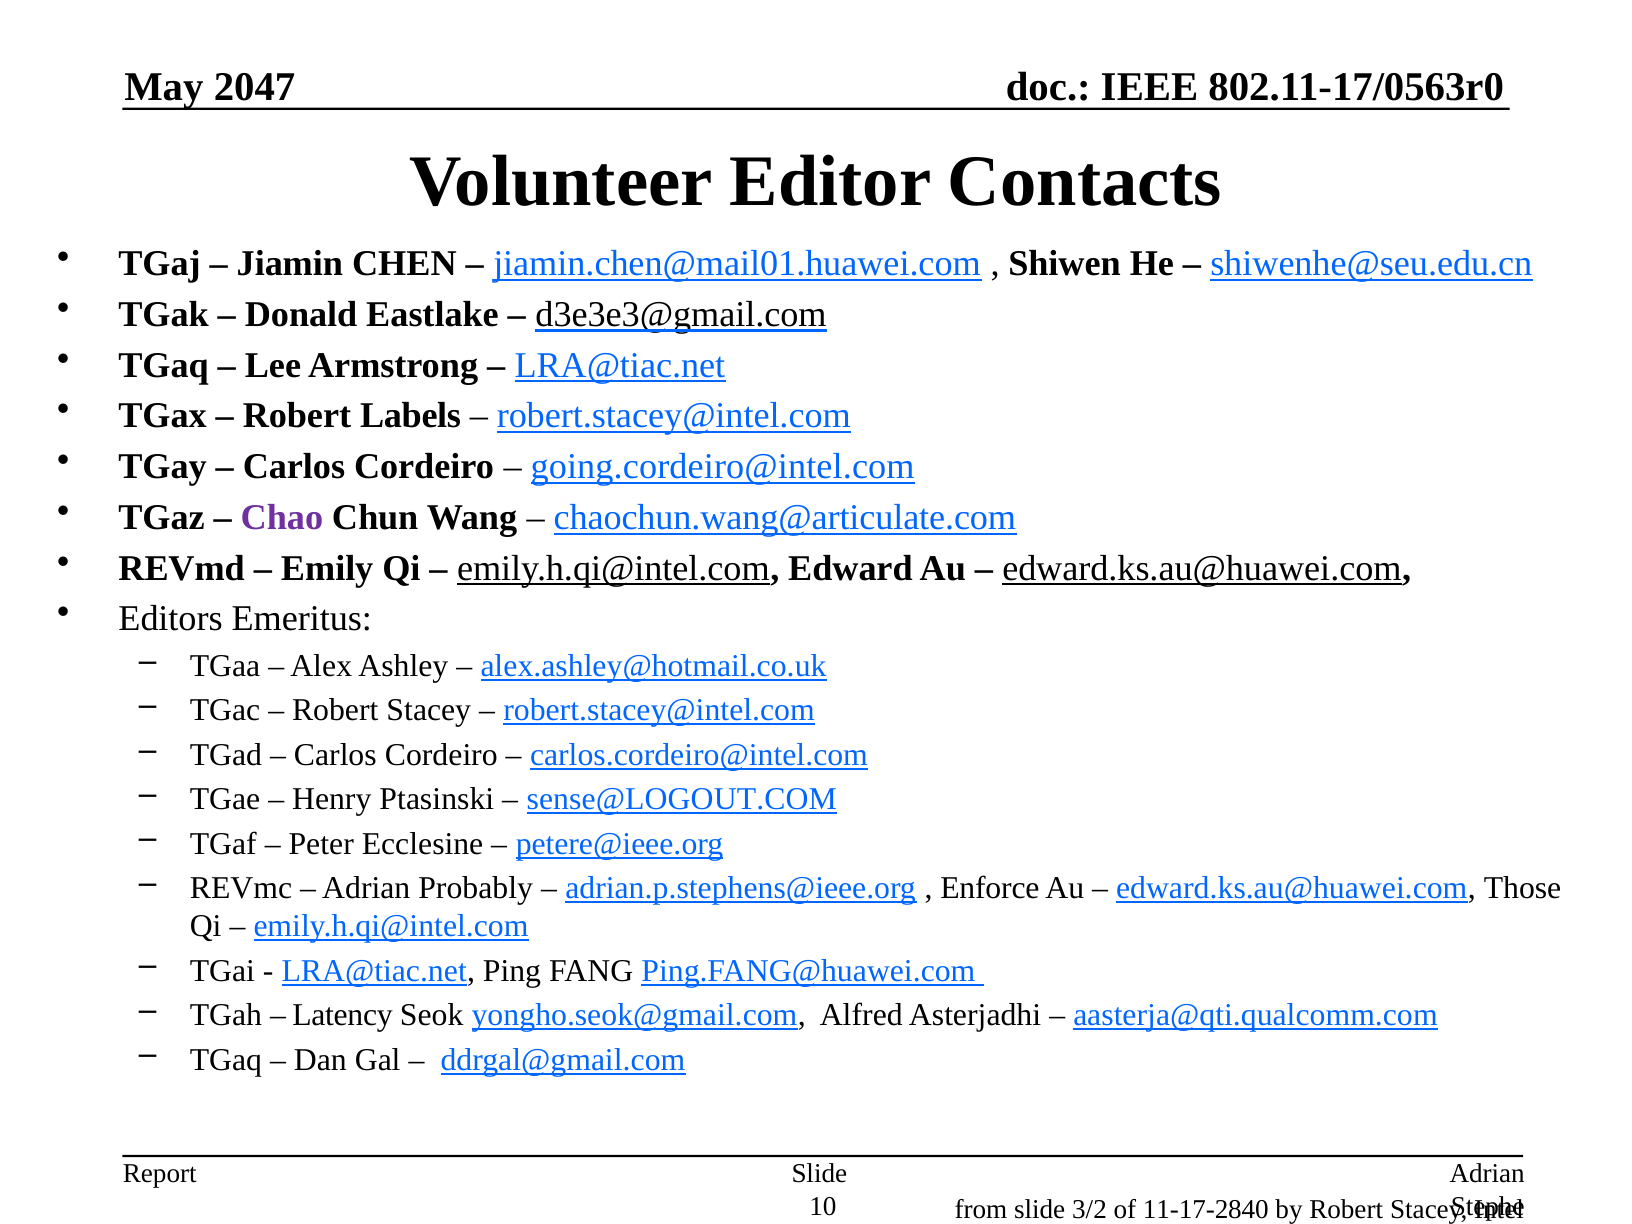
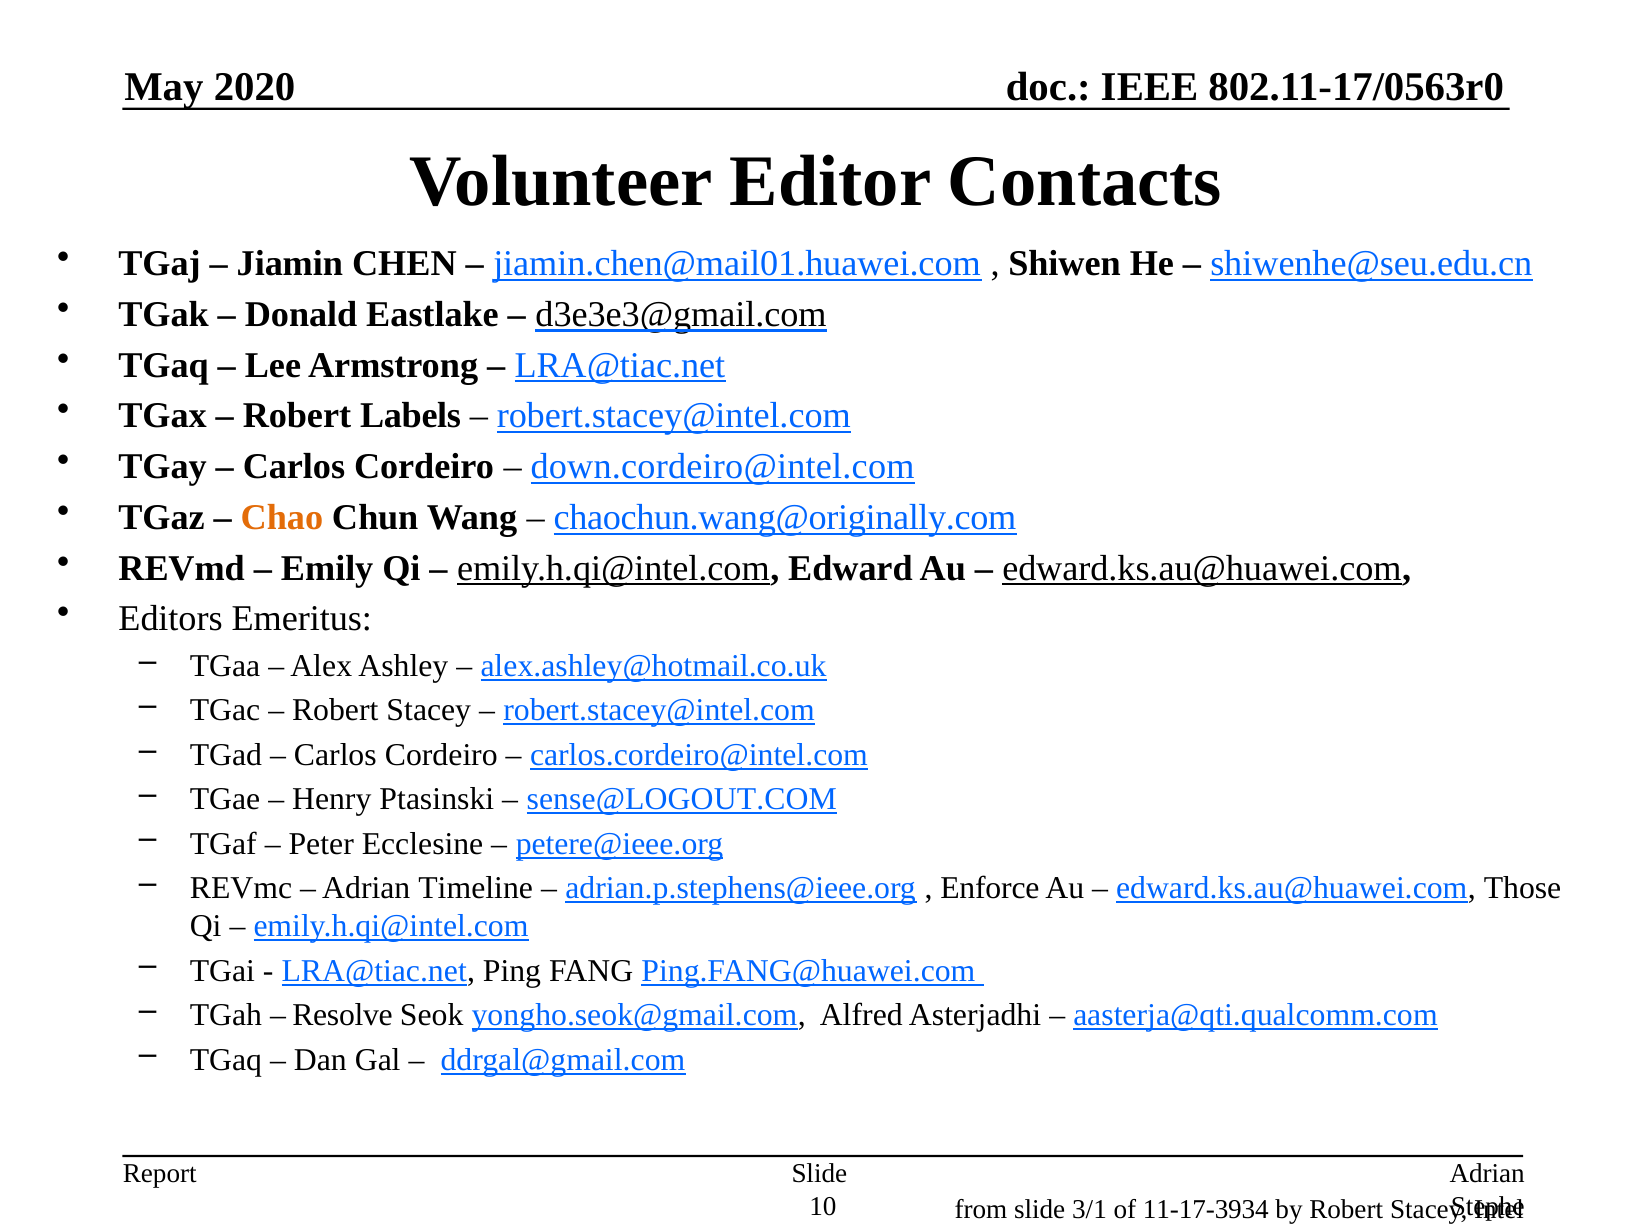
2047: 2047 -> 2020 (255, 87)
going.cordeiro@intel.com: going.cordeiro@intel.com -> down.cordeiro@intel.com (723, 467)
Chao colour: purple -> orange (282, 517)
chaochun.wang@articulate.com: chaochun.wang@articulate.com -> chaochun.wang@originally.com (785, 517)
Probably: Probably -> Timeline (476, 888)
Latency: Latency -> Resolve (343, 1015)
3/2: 3/2 -> 3/1 (1089, 1210)
11-17-2840: 11-17-2840 -> 11-17-3934 (1206, 1210)
